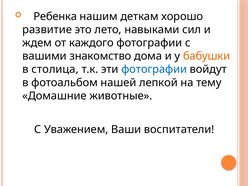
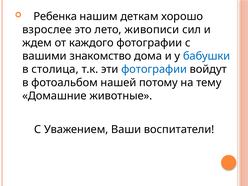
развитие: развитие -> взрослее (47, 30)
навыками: навыками -> живописи (152, 30)
бабушки colour: orange -> blue (207, 56)
лепкой: лепкой -> потому (158, 83)
